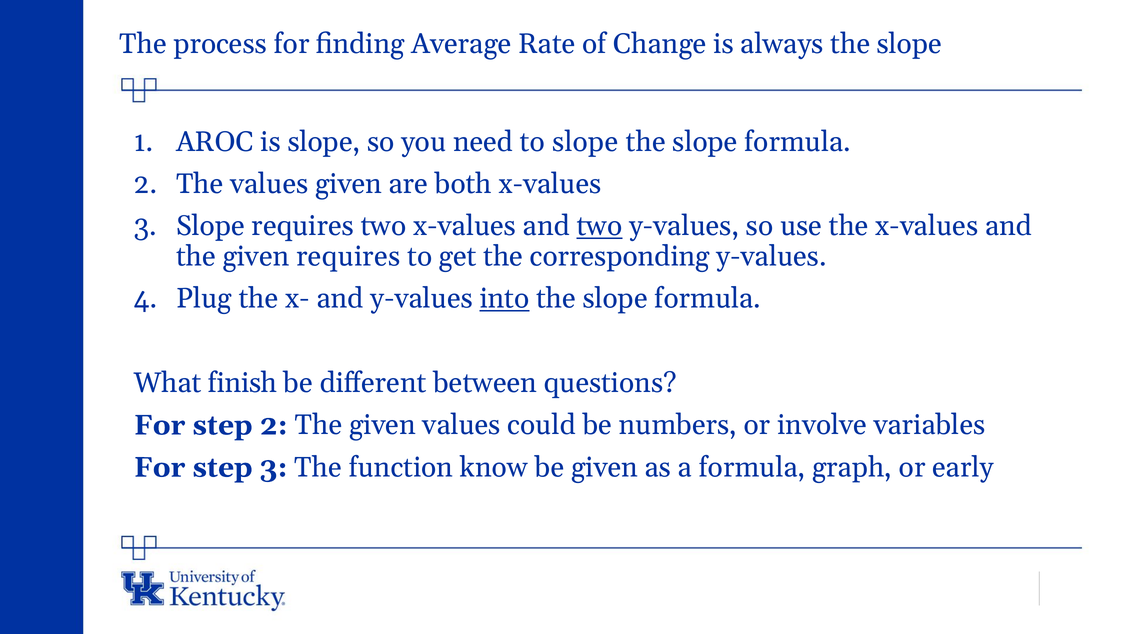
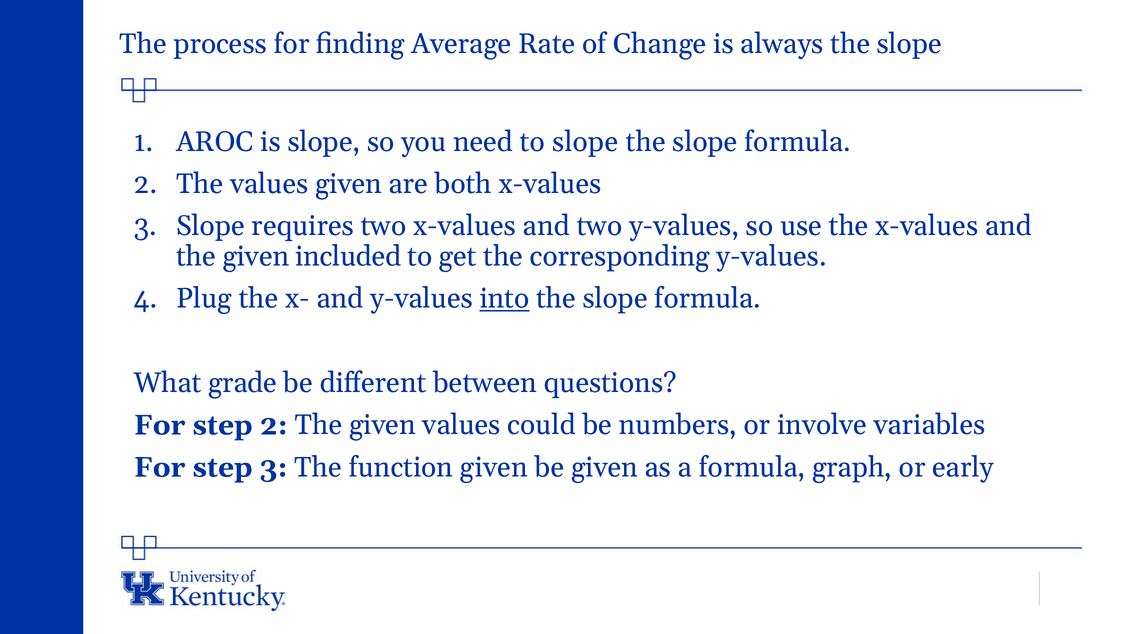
two underline: present -> none (599, 226)
given requires: requires -> included (348, 256)
finish: finish -> grade (243, 383)
function know: know -> given (494, 467)
